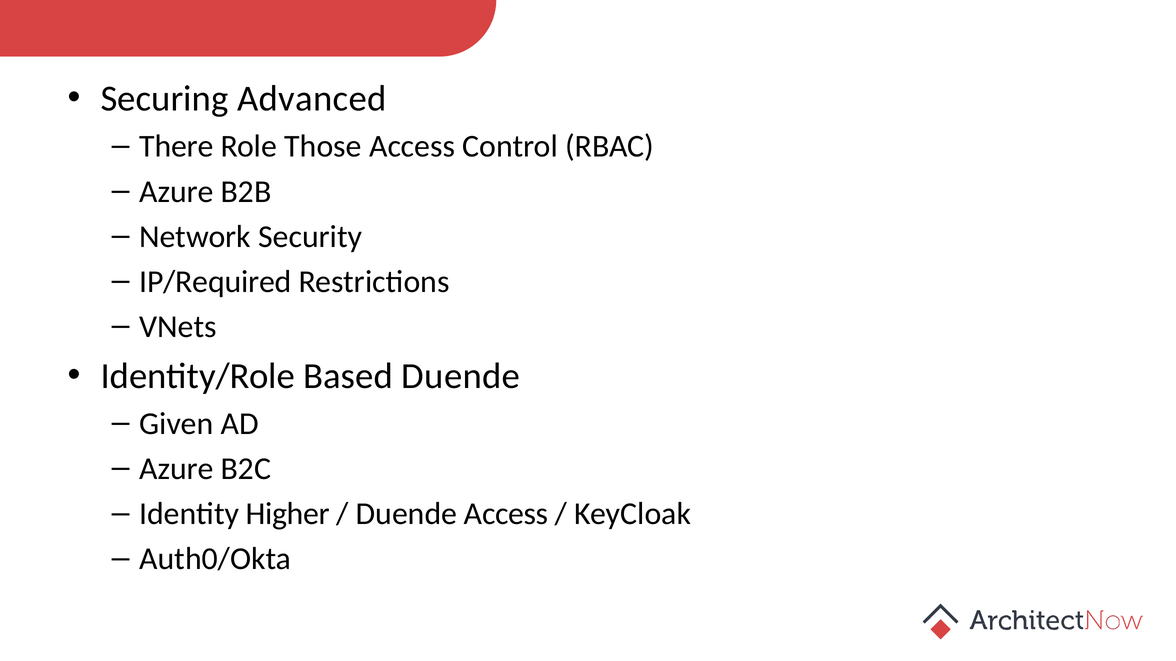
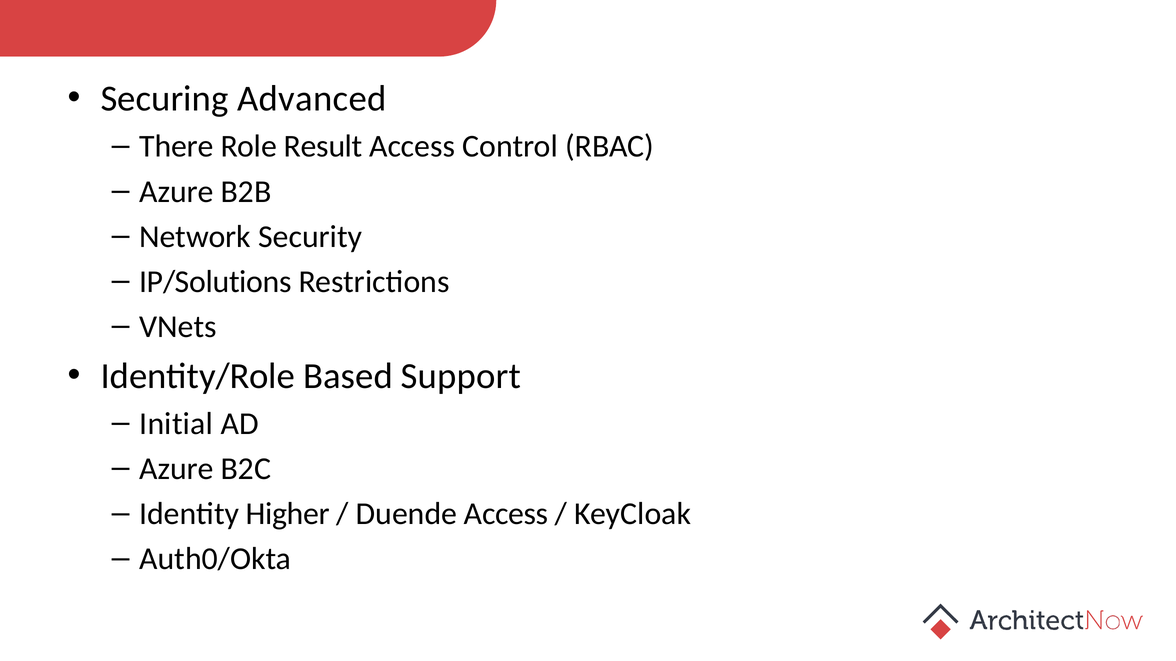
Those: Those -> Result (323, 147)
IP/Required: IP/Required -> IP/Solutions (215, 282)
Based Duende: Duende -> Support (461, 376)
Given: Given -> Initial (176, 424)
